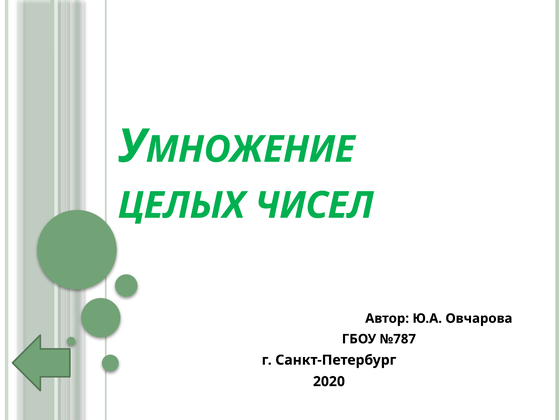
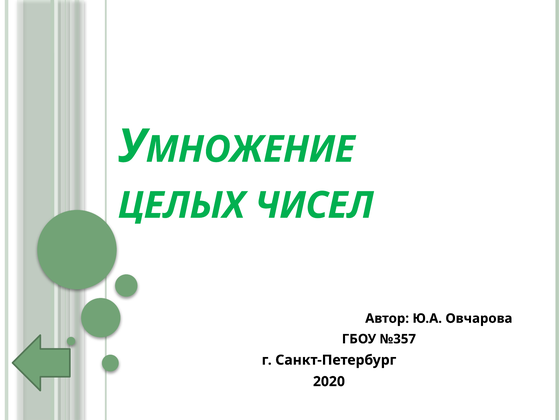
№787: №787 -> №357 (398, 339)
